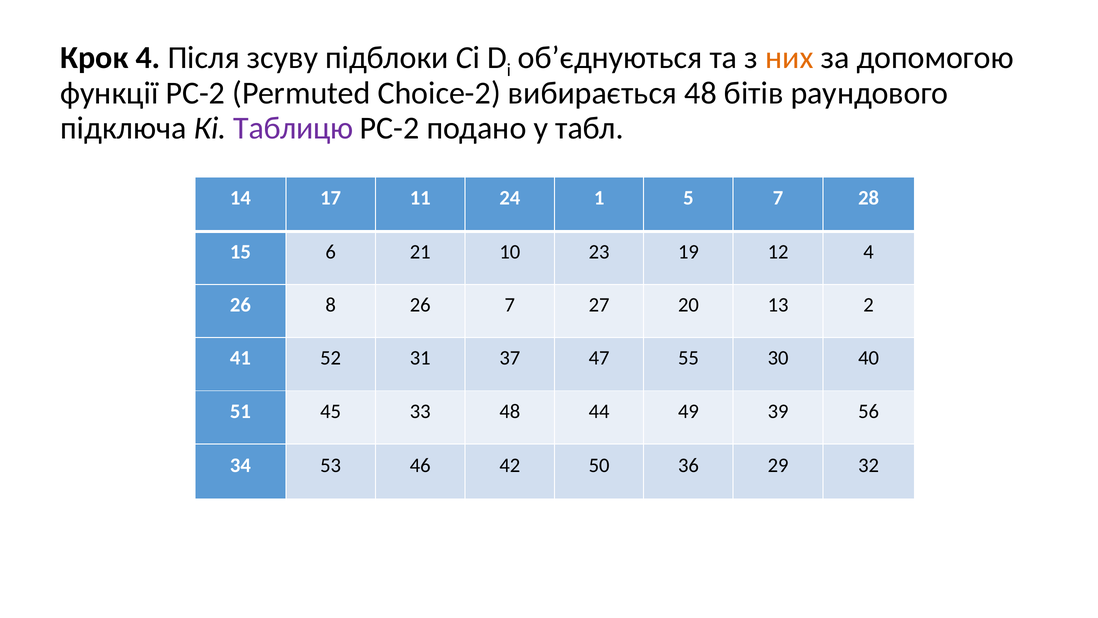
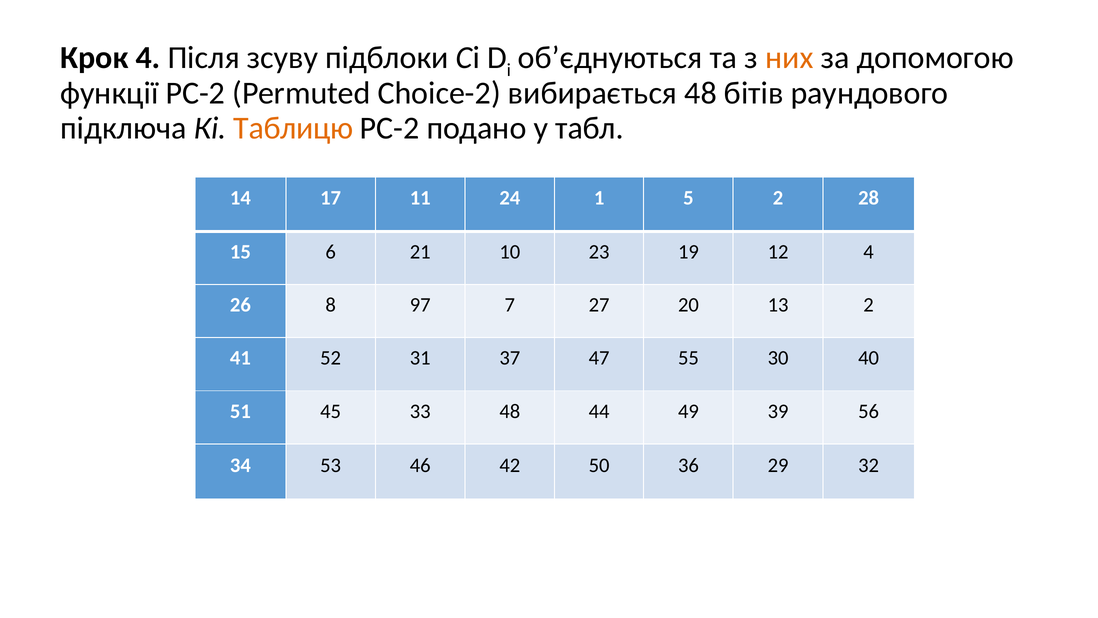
Таблицю colour: purple -> orange (293, 128)
5 7: 7 -> 2 (778, 198)
8 26: 26 -> 97 (420, 305)
